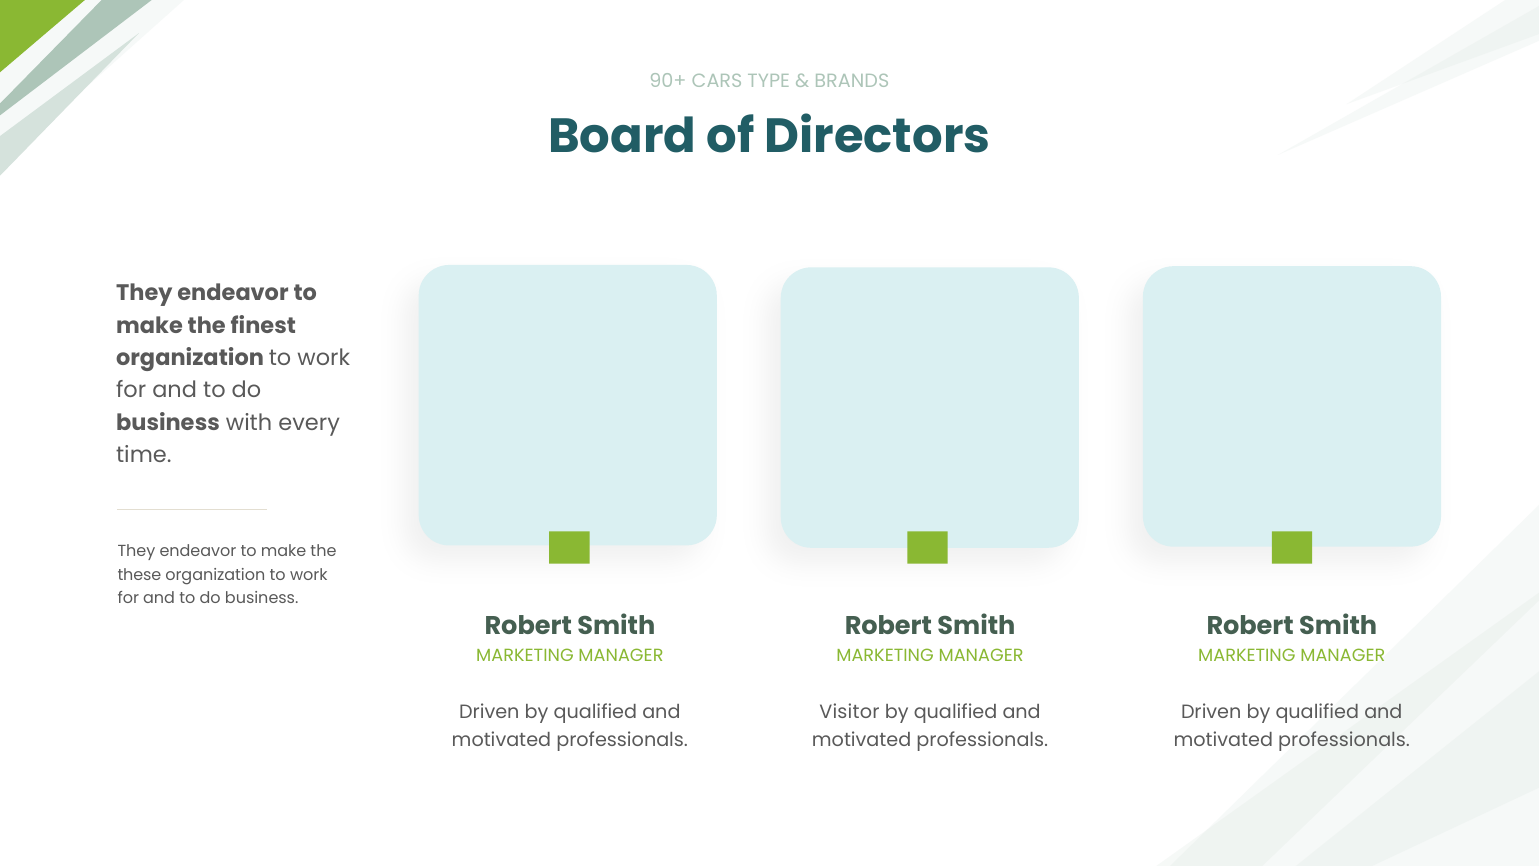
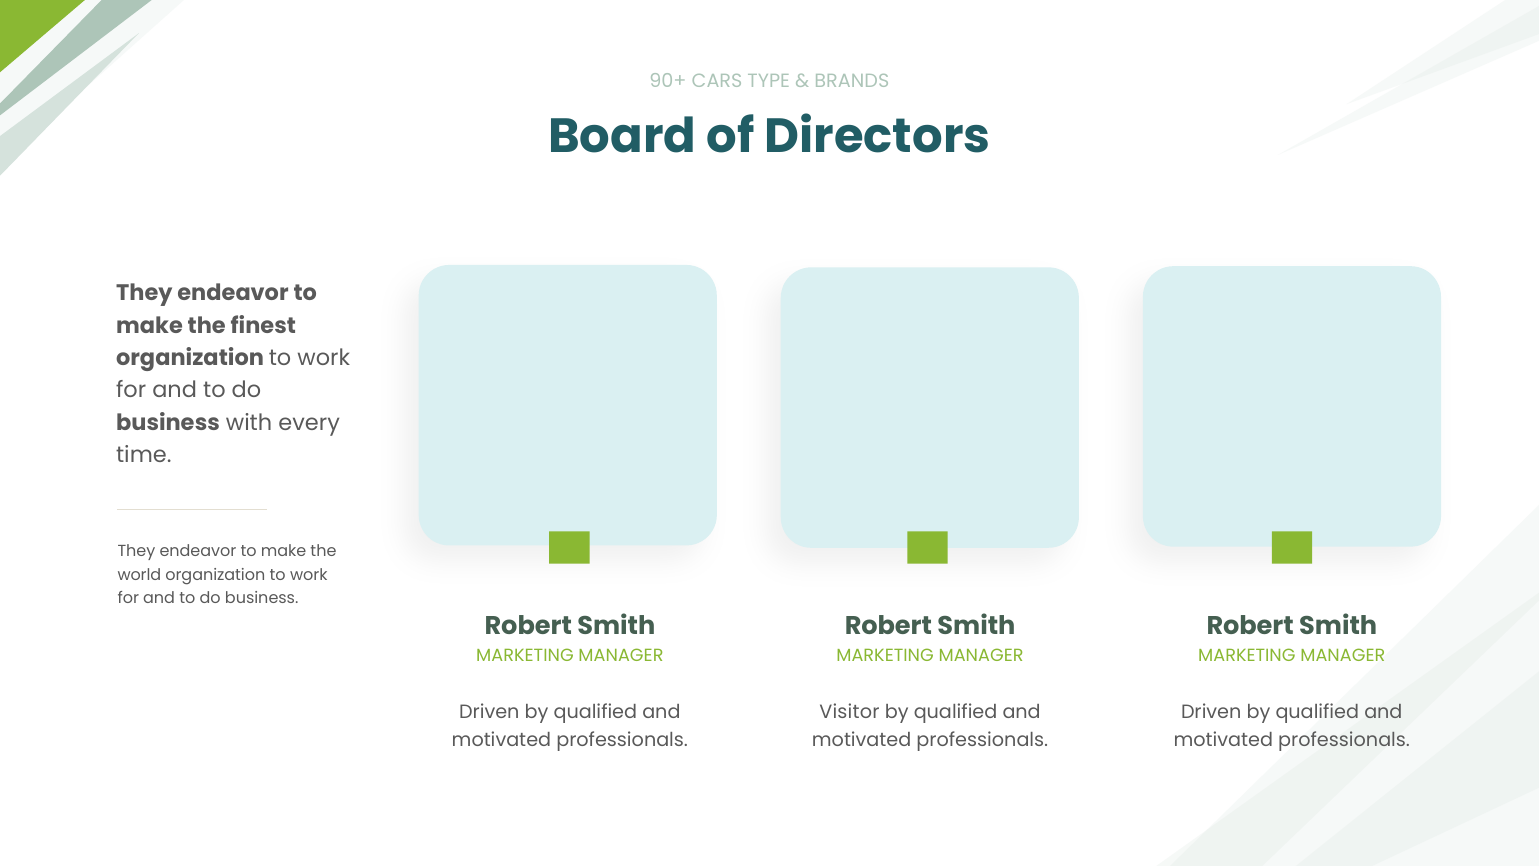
these: these -> world (139, 575)
